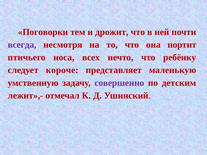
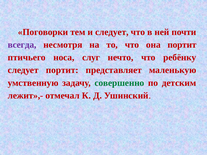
и дрожит: дрожит -> следует (112, 32)
всех: всех -> слуг (91, 58)
следует короче: короче -> портит (62, 70)
совершенно colour: purple -> green (119, 83)
